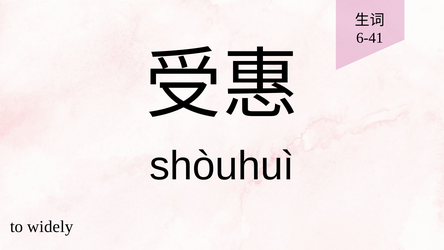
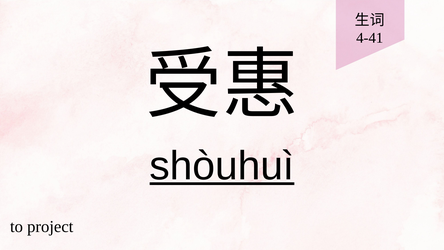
6-41: 6-41 -> 4-41 (370, 38)
shòuhuì underline: none -> present (222, 166)
widely: widely -> project (50, 226)
